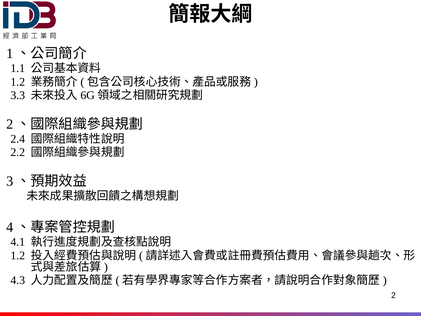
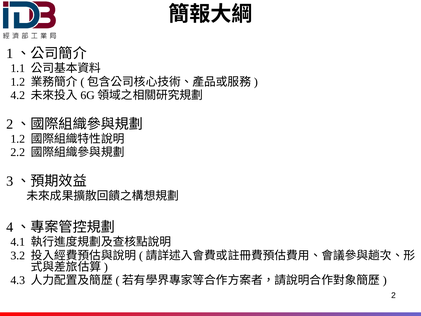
3.3: 3.3 -> 4.2 (18, 95)
2.4: 2.4 -> 1.2 (18, 139)
1.2: 1.2 -> 3.2 (18, 255)
